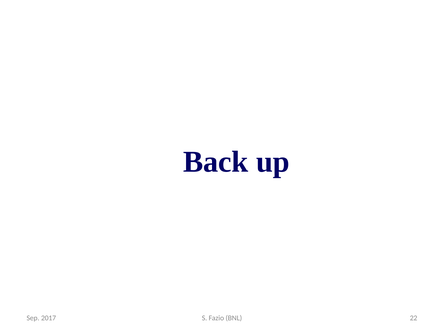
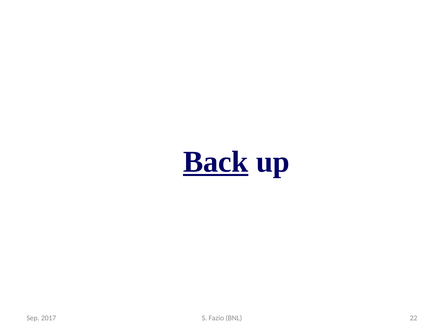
Back underline: none -> present (216, 162)
